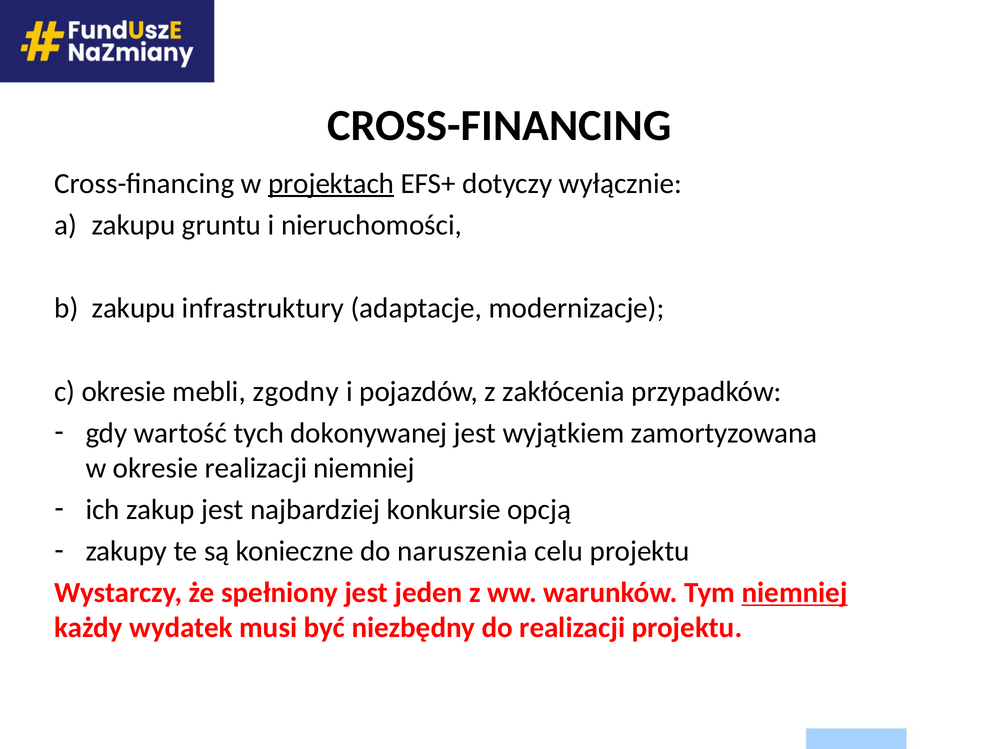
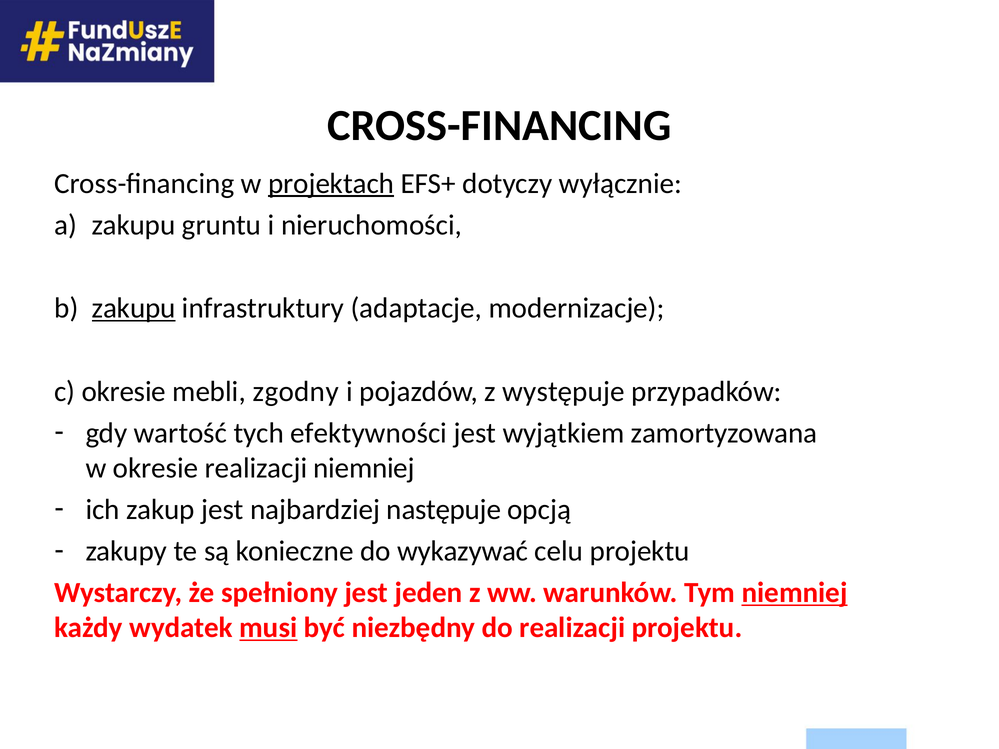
zakupu underline: none -> present (134, 308)
zakłócenia: zakłócenia -> występuje (564, 392)
dokonywanej: dokonywanej -> efektywności (369, 433)
konkursie: konkursie -> następuje (444, 510)
naruszenia: naruszenia -> wykazywać (463, 551)
musi underline: none -> present (268, 628)
